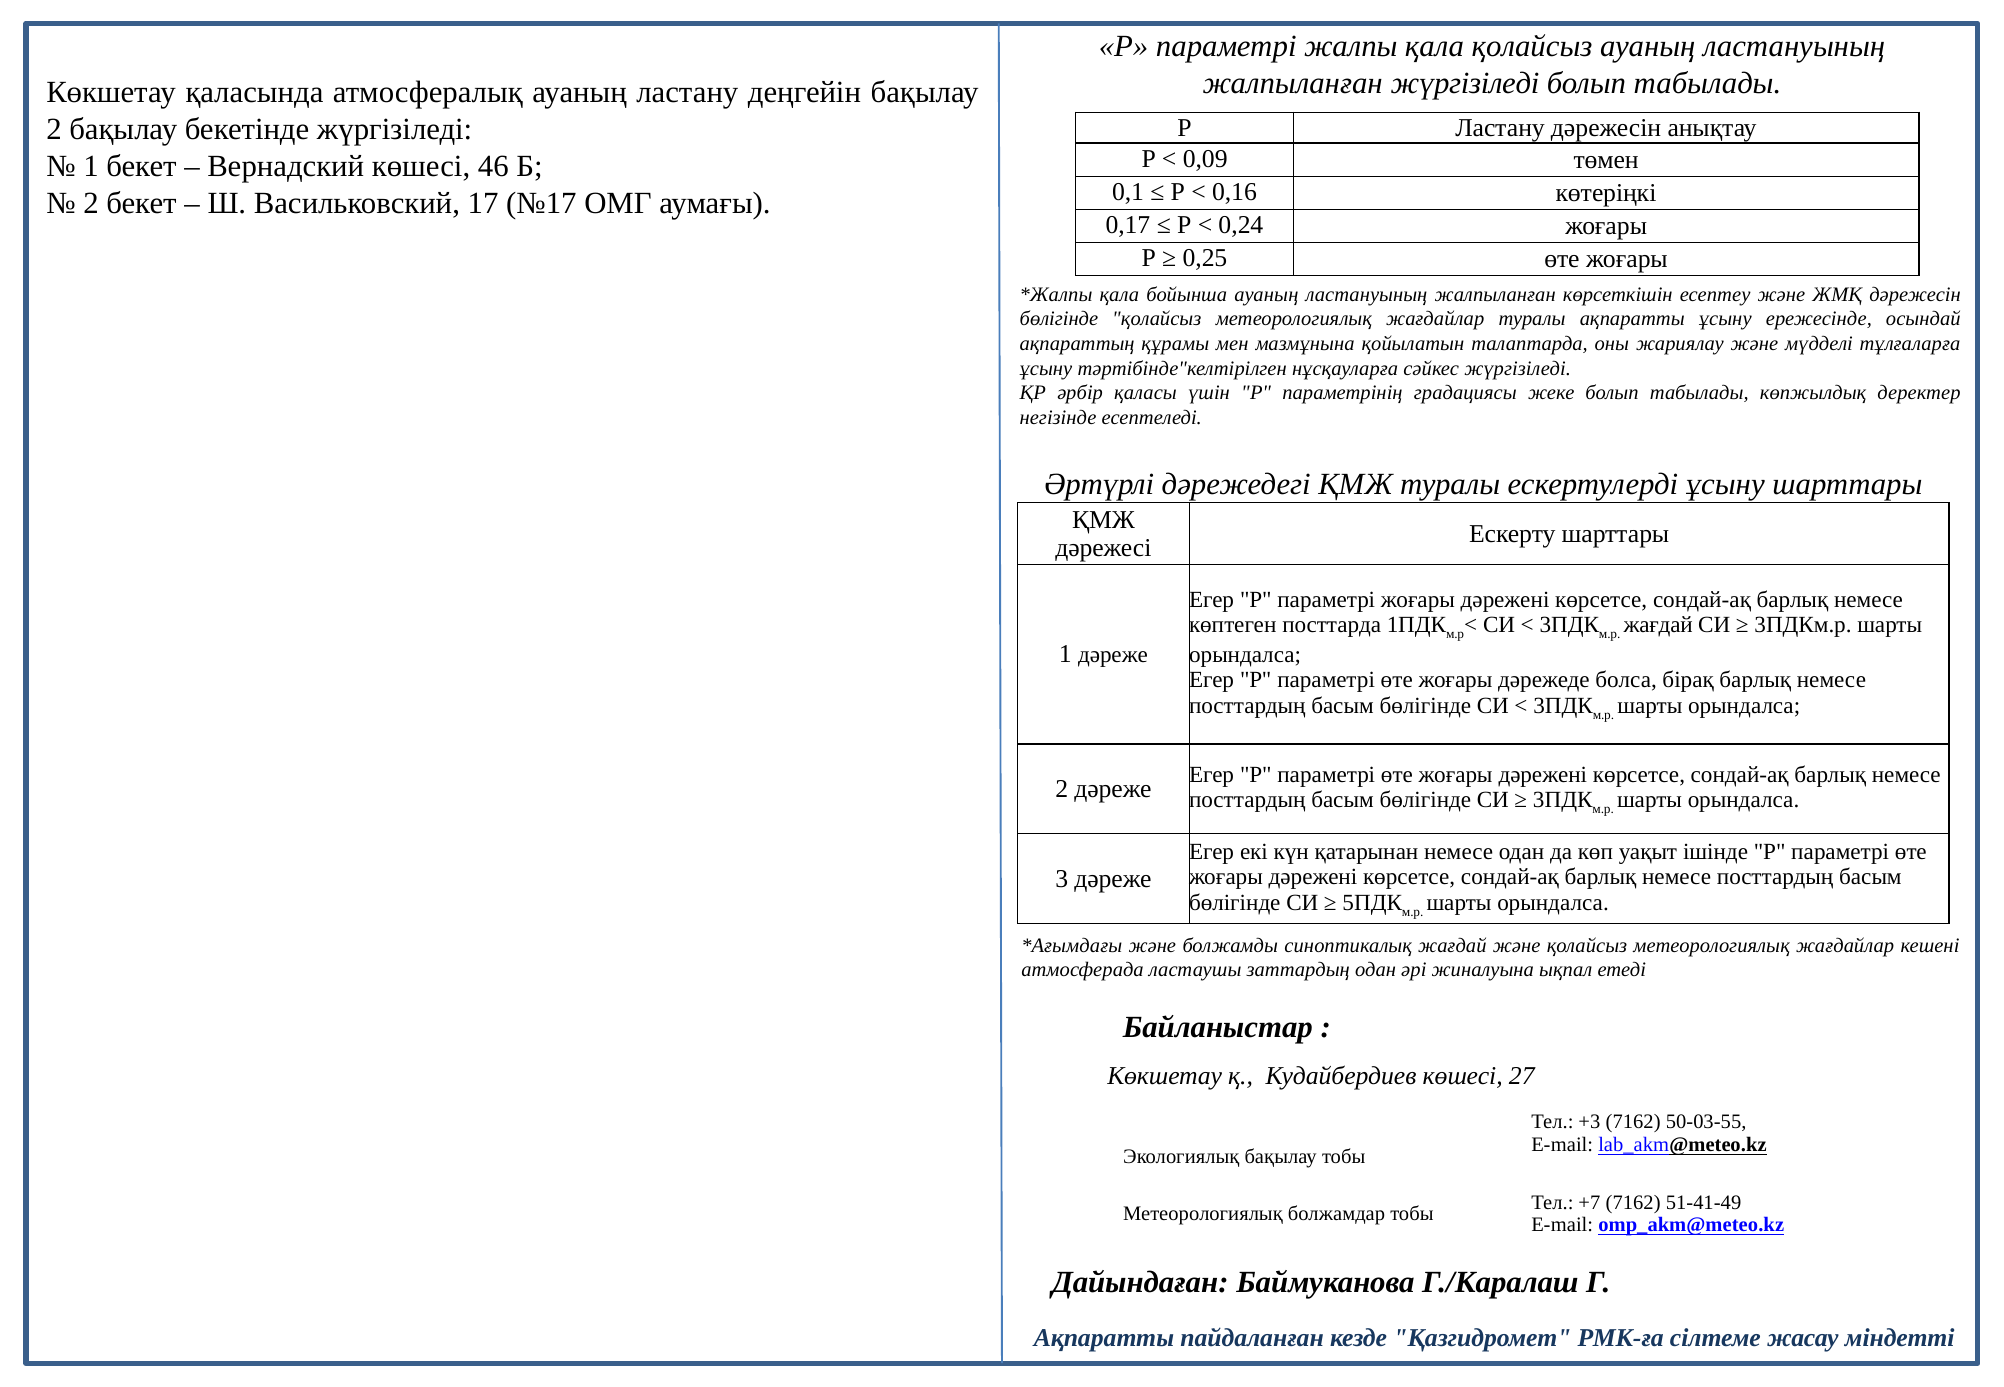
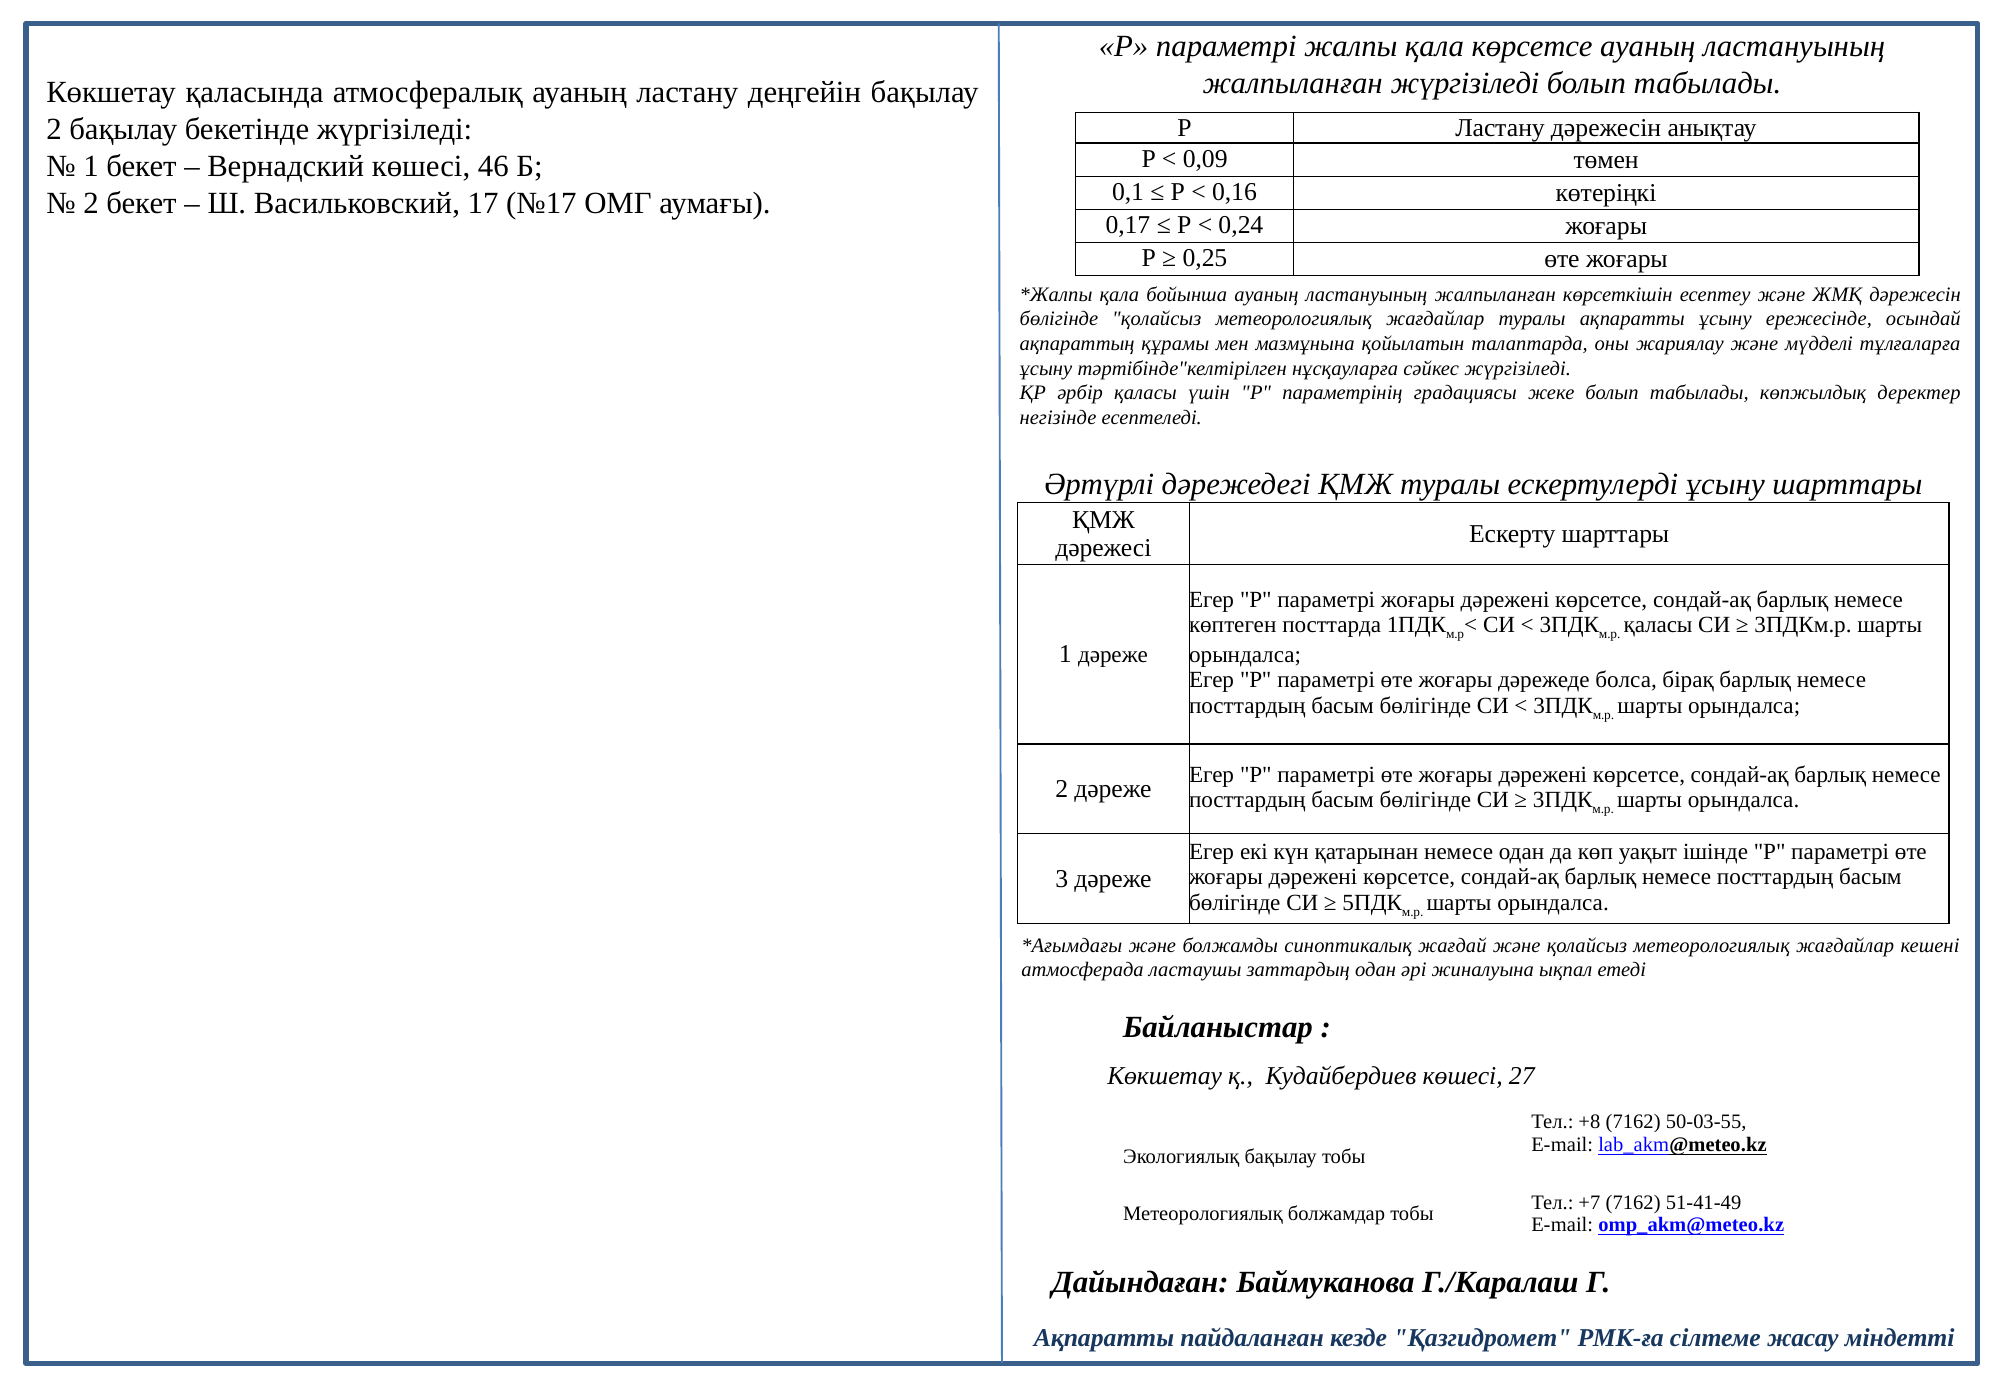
қала қолайсыз: қолайсыз -> көрсетсе (1532, 46)
жағдай: жағдай -> қаласы (1658, 625)
+3: +3 -> +8 (1589, 1122)
